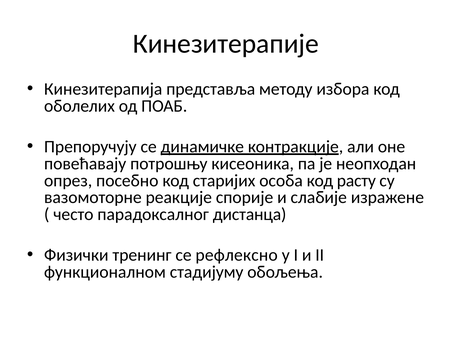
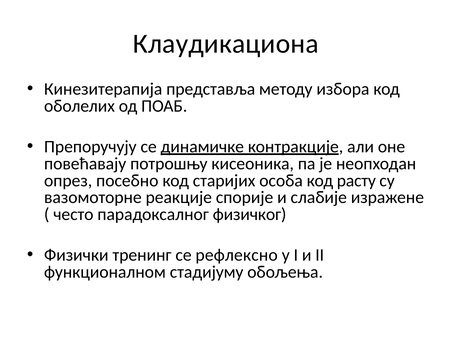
Кинезитерапије: Кинезитерапије -> Клаудикациона (226, 44)
дистанца: дистанца -> физичког (250, 214)
